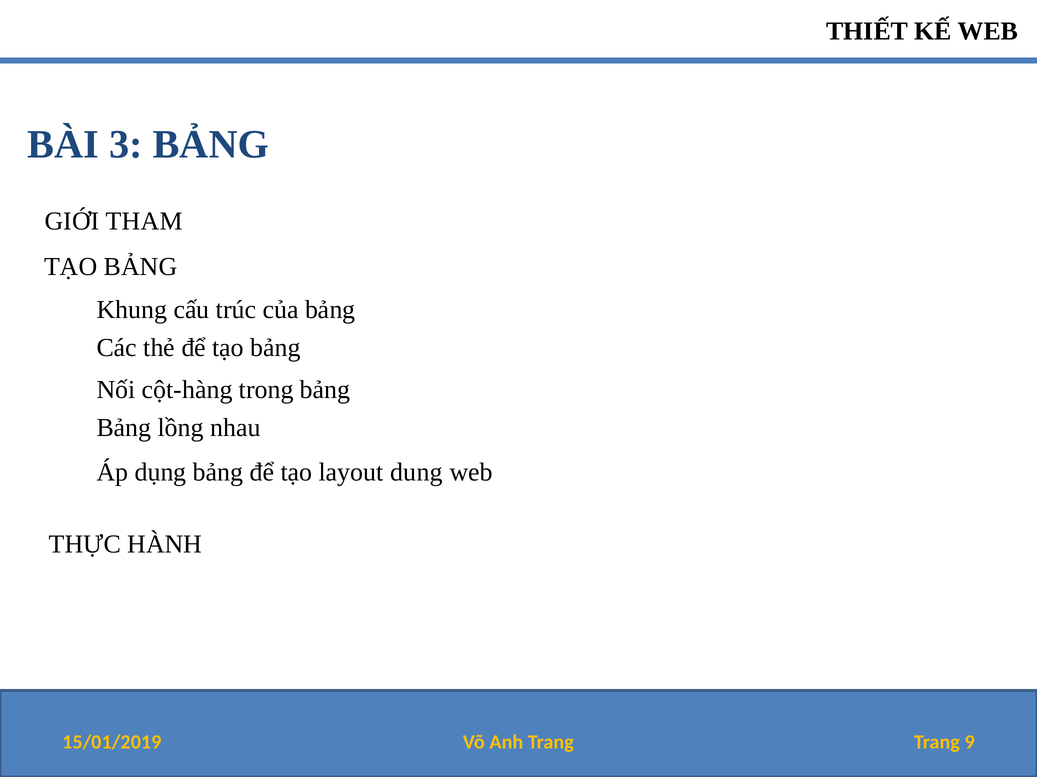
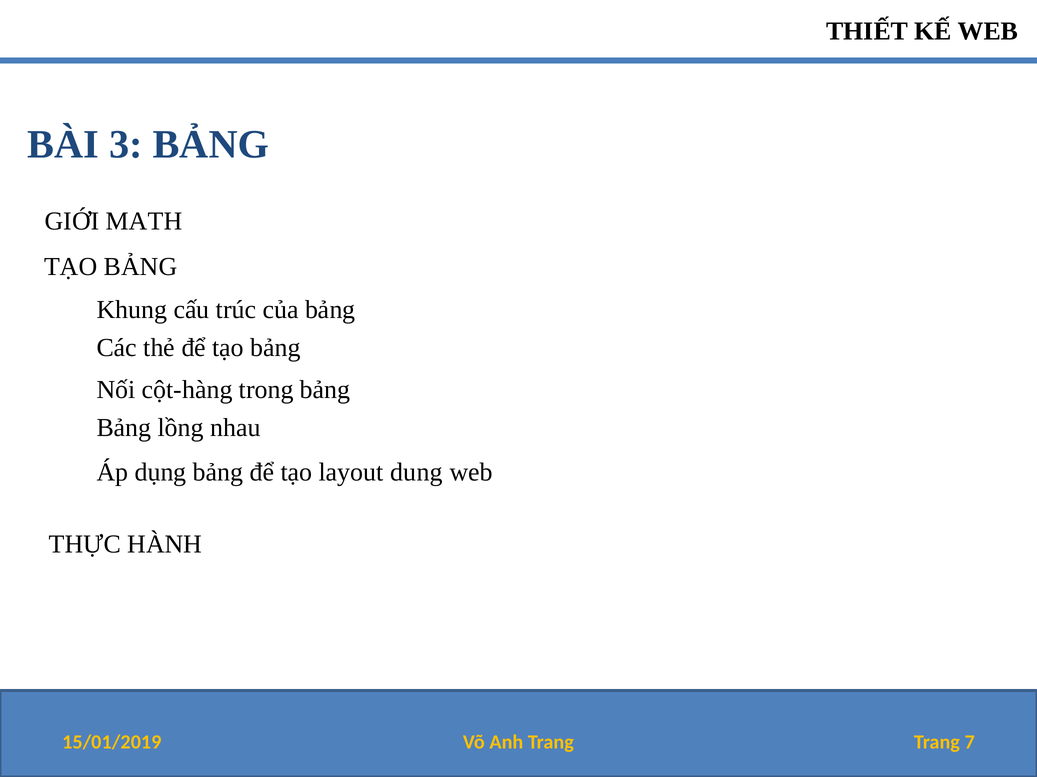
THAM: THAM -> MATH (144, 221)
9: 9 -> 7 (970, 743)
